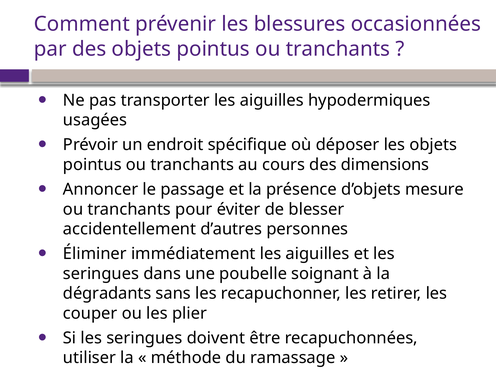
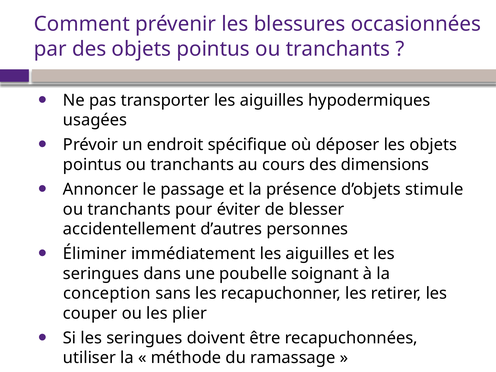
mesure: mesure -> stimule (434, 189)
dégradants: dégradants -> conception (107, 293)
